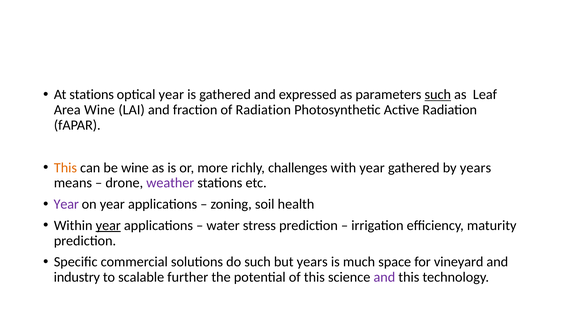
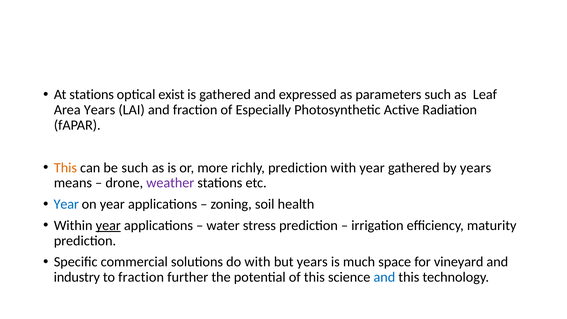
optical year: year -> exist (171, 95)
such underline: present -> none (438, 95)
Area Wine: Wine -> Years (100, 110)
of Radiation: Radiation -> Especially (263, 110)
be wine: wine -> such (135, 168)
richly challenges: challenges -> prediction (298, 168)
Year colour: purple -> blue (66, 204)
do such: such -> with (257, 262)
to scalable: scalable -> fraction (141, 277)
and colour: purple -> blue (384, 277)
